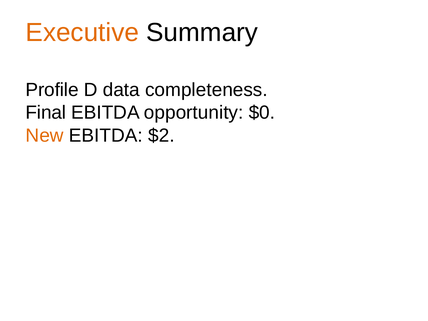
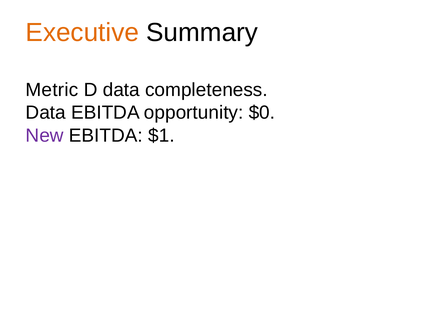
Profile: Profile -> Metric (52, 90)
Final: Final -> Data (46, 113)
New colour: orange -> purple (45, 135)
$2: $2 -> $1 (161, 135)
